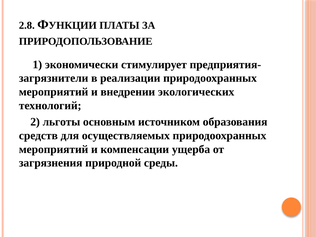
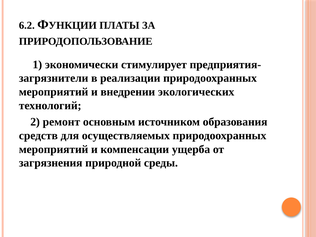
2.8: 2.8 -> 6.2 (27, 26)
льготы: льготы -> ремонт (61, 122)
